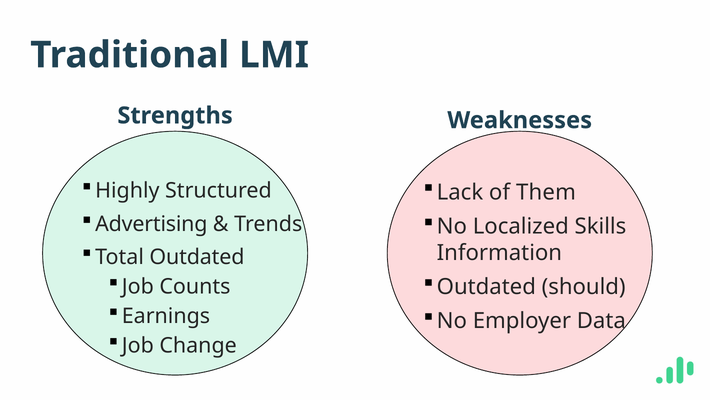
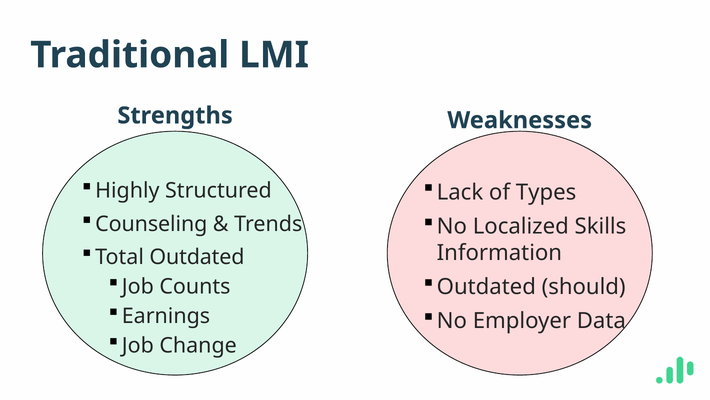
Them: Them -> Types (546, 192)
Advertising: Advertising -> Counseling (151, 224)
